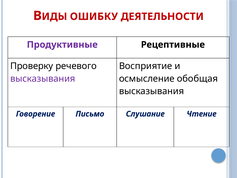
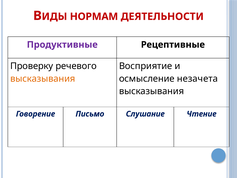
ОШИБКУ: ОШИБКУ -> НОРМАМ (94, 17)
высказывания colour: purple -> orange (43, 79)
обобщая: обобщая -> незачета (197, 79)
